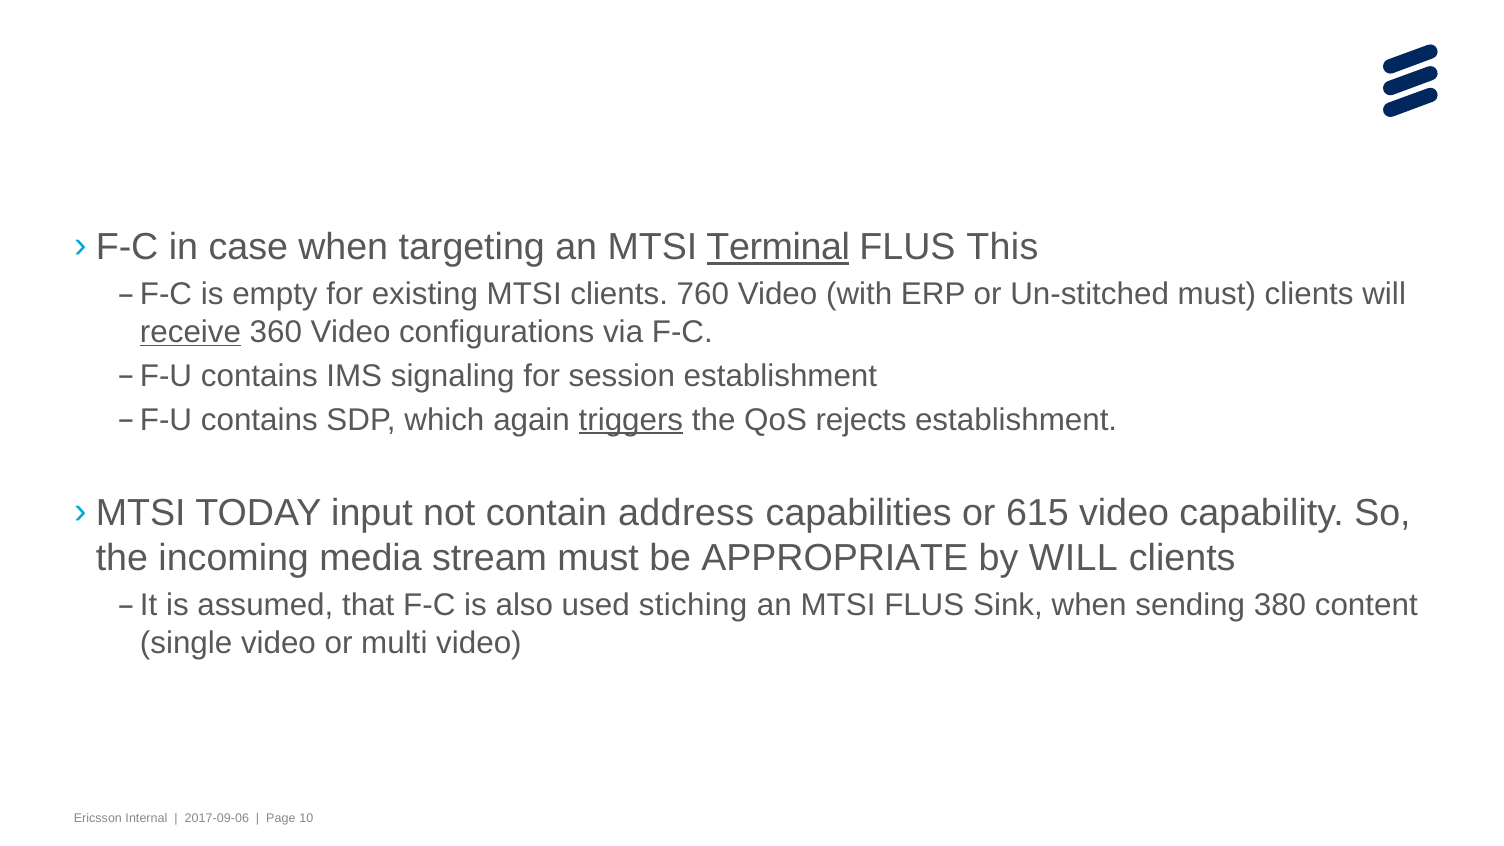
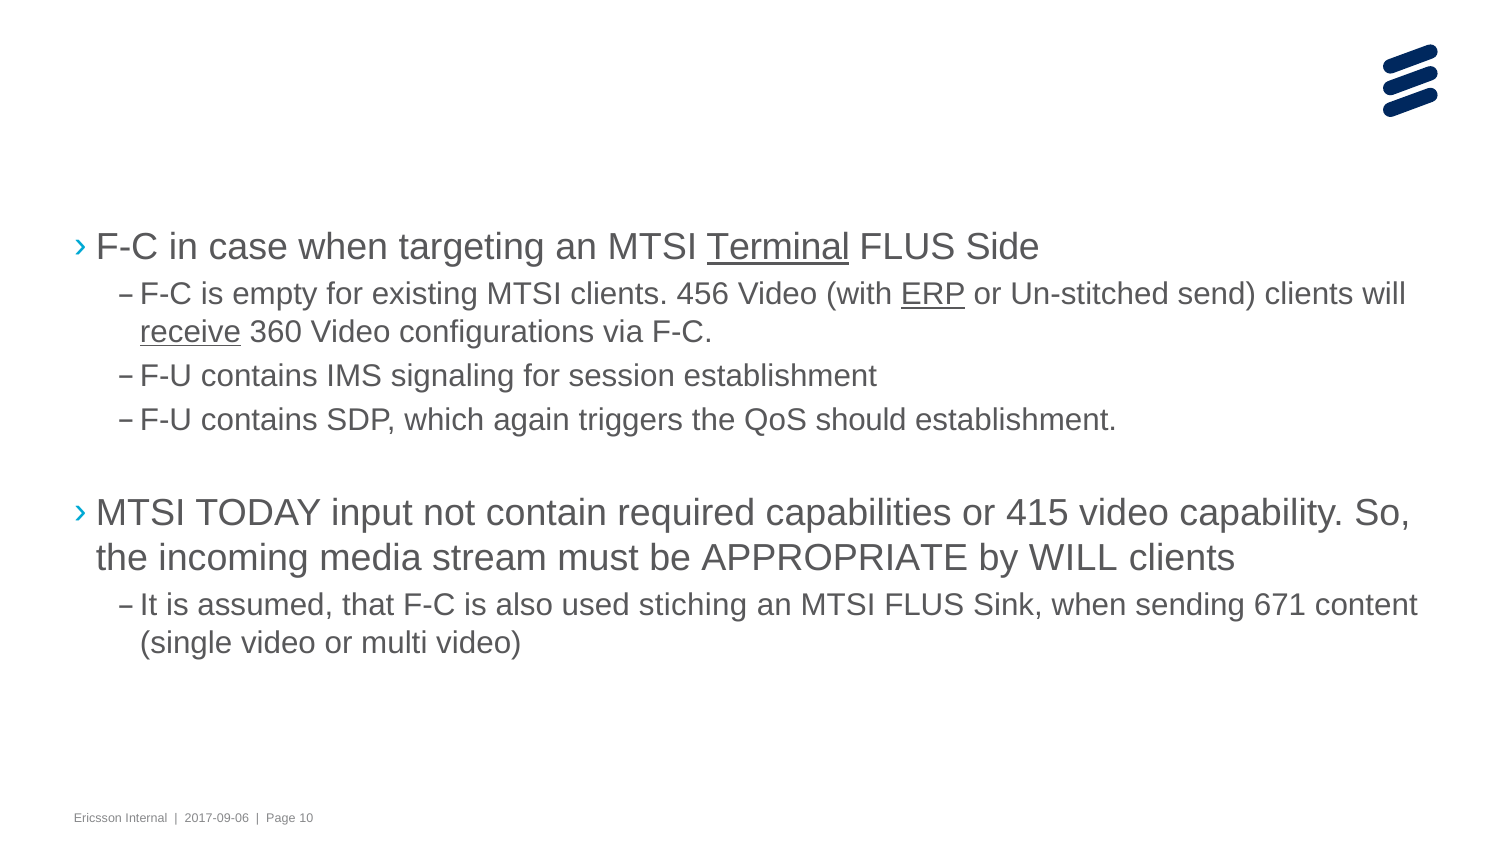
This: This -> Side (1003, 247)
760: 760 -> 456 (703, 294)
ERP underline: none -> present (933, 294)
Un-stitched must: must -> send (1217, 294)
triggers underline: present -> none (631, 420)
rejects: rejects -> should (861, 420)
address: address -> required (686, 513)
615: 615 -> 415 (1037, 513)
380: 380 -> 671 (1280, 605)
